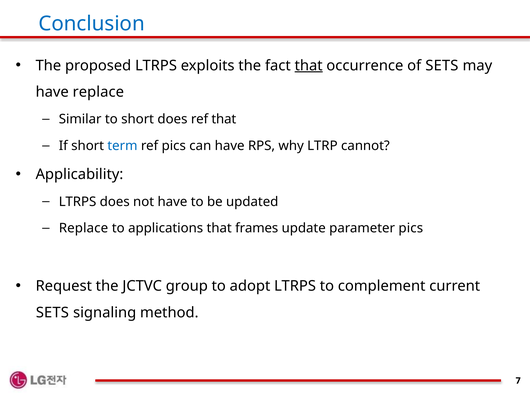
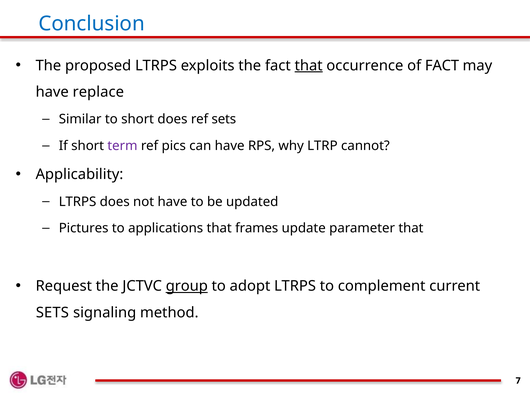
of SETS: SETS -> FACT (442, 66)
ref that: that -> sets (224, 119)
term colour: blue -> purple (122, 146)
Replace: Replace -> Pictures (84, 228)
parameter pics: pics -> that (411, 228)
group underline: none -> present (187, 286)
